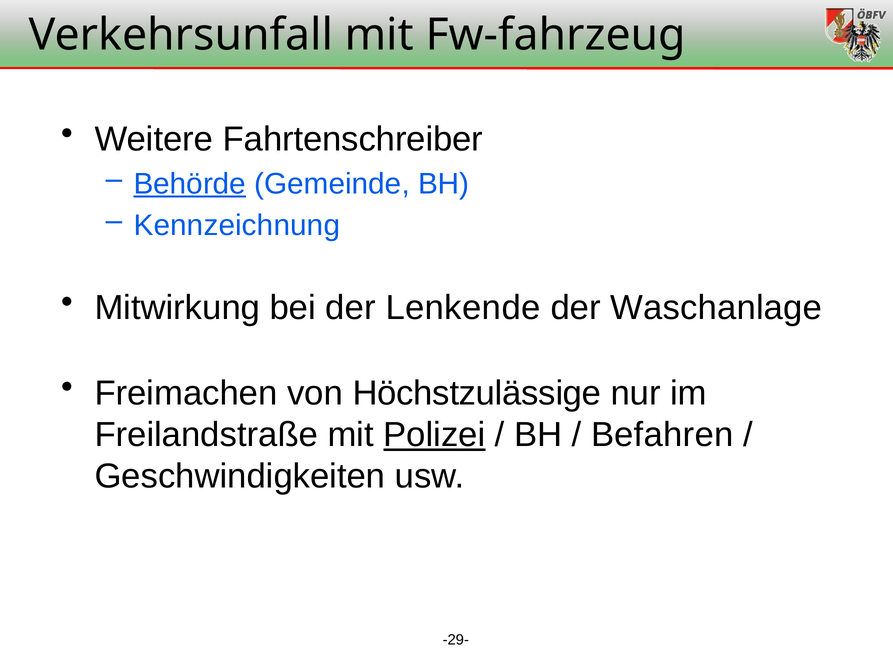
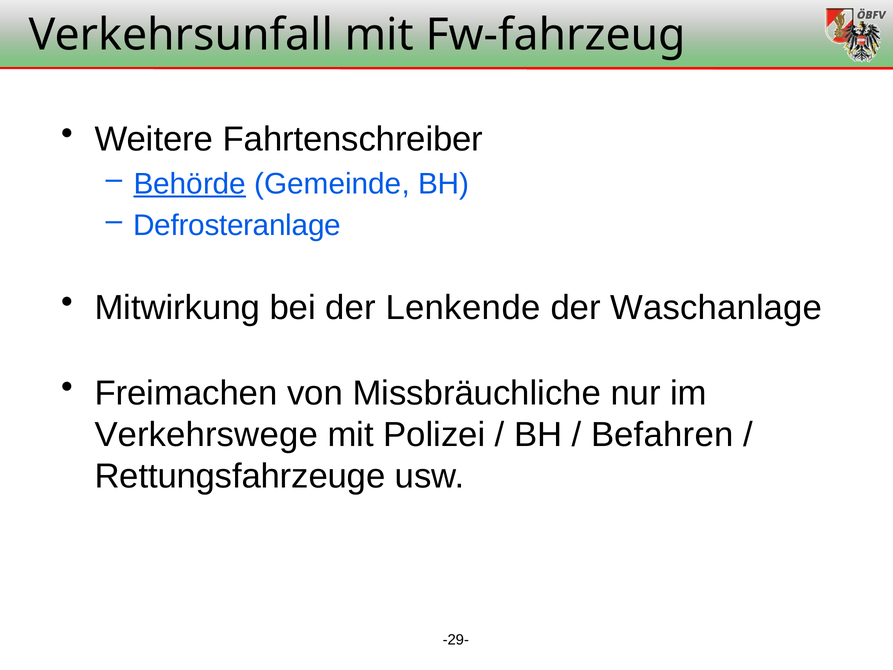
Kennzeichnung: Kennzeichnung -> Defrosteranlage (237, 225)
Höchstzulässige: Höchstzulässige -> Missbräuchliche (477, 393)
Freilandstraße: Freilandstraße -> Verkehrswege (206, 435)
Polizei underline: present -> none (434, 435)
Geschwindigkeiten: Geschwindigkeiten -> Rettungsfahrzeuge (240, 476)
